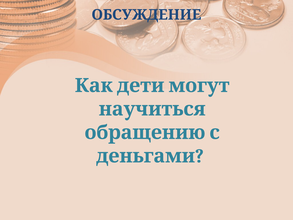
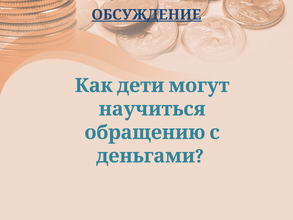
ОБСУЖДЕНИЕ underline: none -> present (146, 15)
